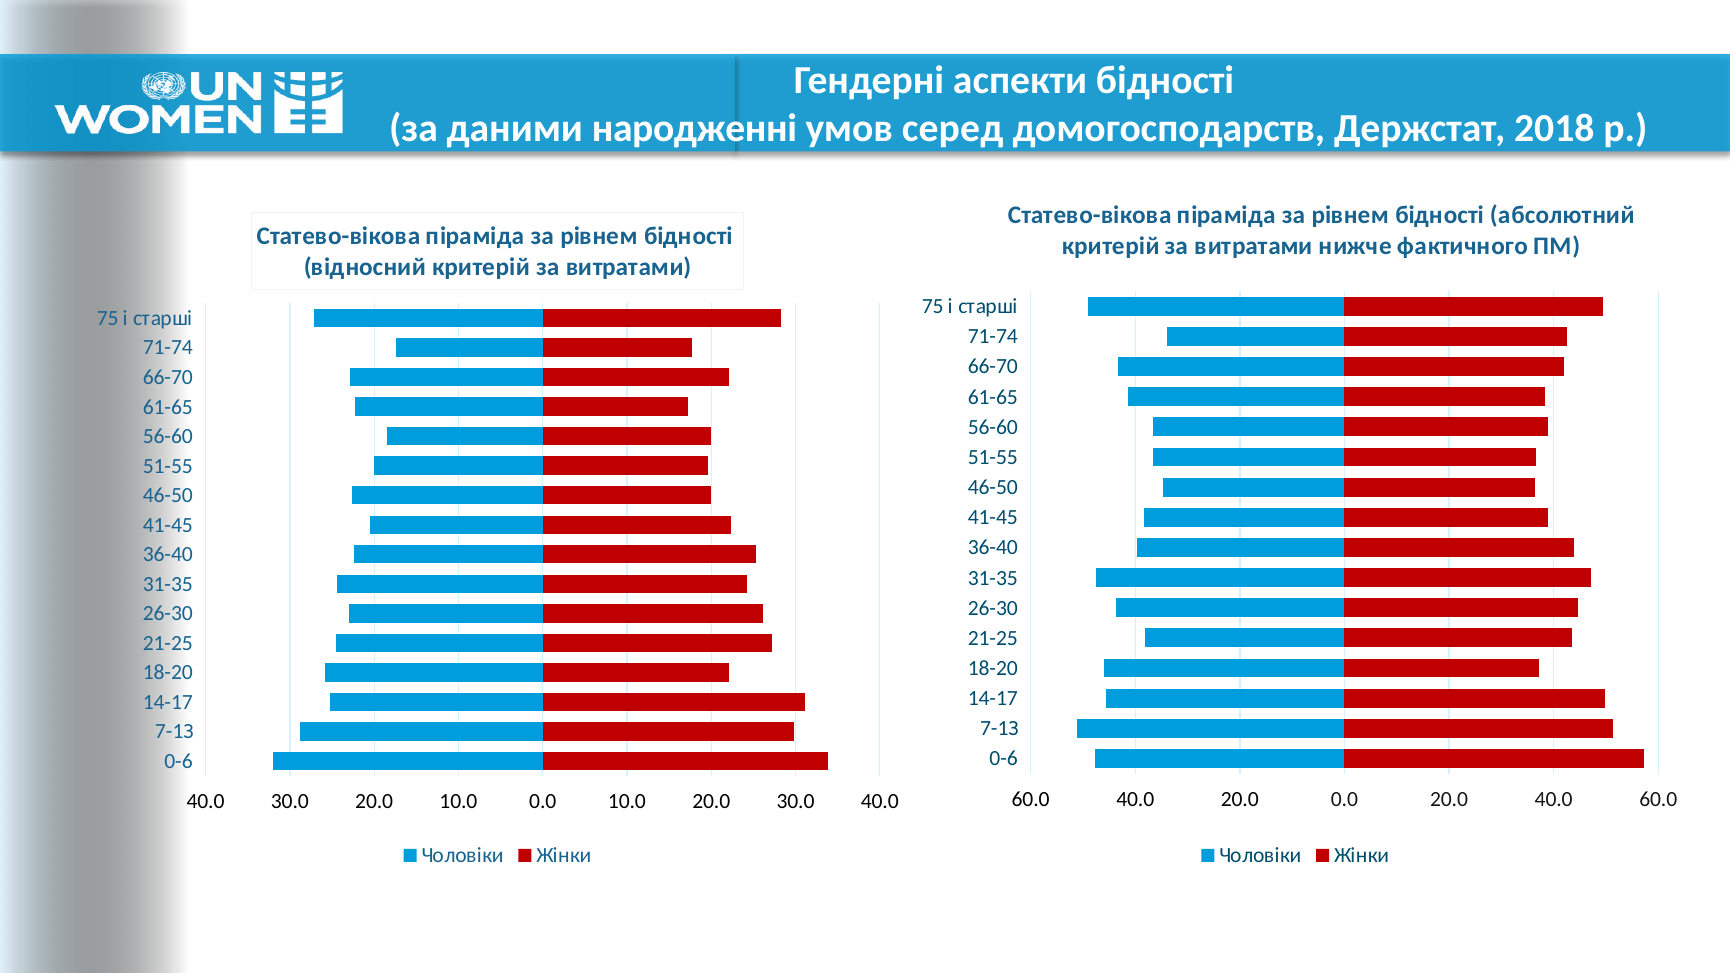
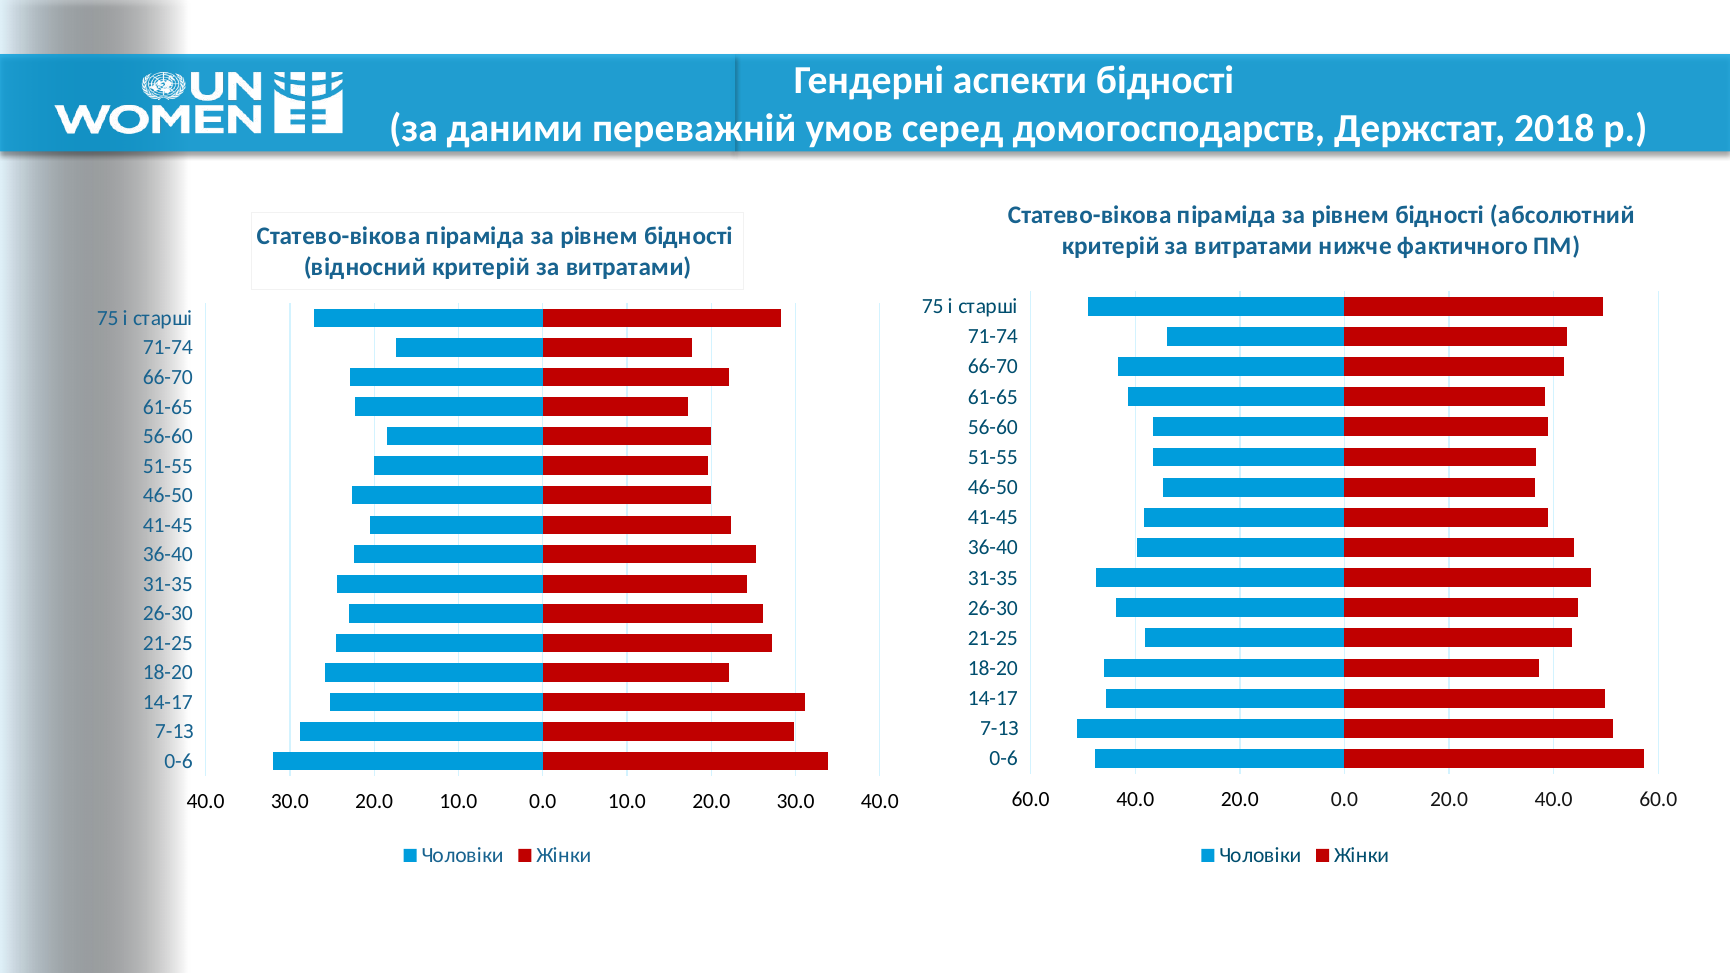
народженні: народженні -> переважній (694, 128)
